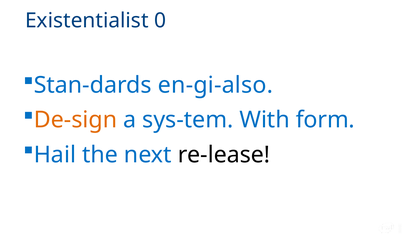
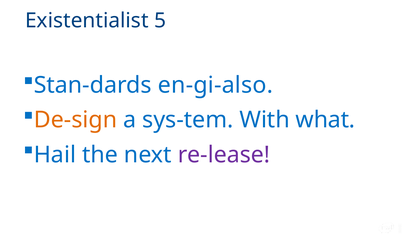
0: 0 -> 5 (160, 21)
form: form -> what (325, 120)
re-lease colour: black -> purple (224, 155)
